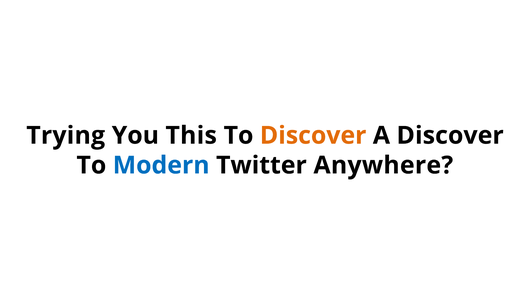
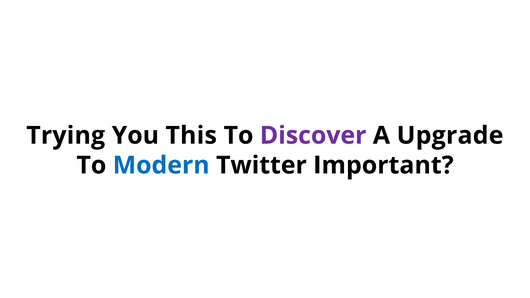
Discover colour: orange -> purple (313, 136)
A Discover: Discover -> Upgrade (450, 136)
Anywhere: Anywhere -> Important (383, 165)
